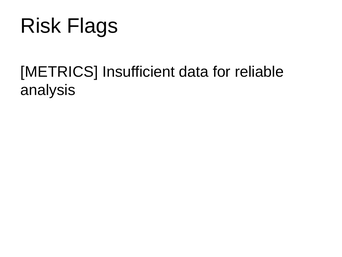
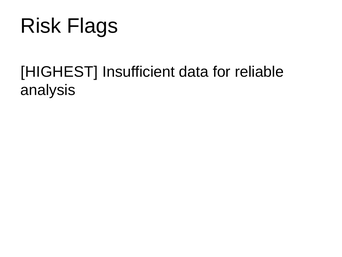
METRICS: METRICS -> HIGHEST (59, 72)
